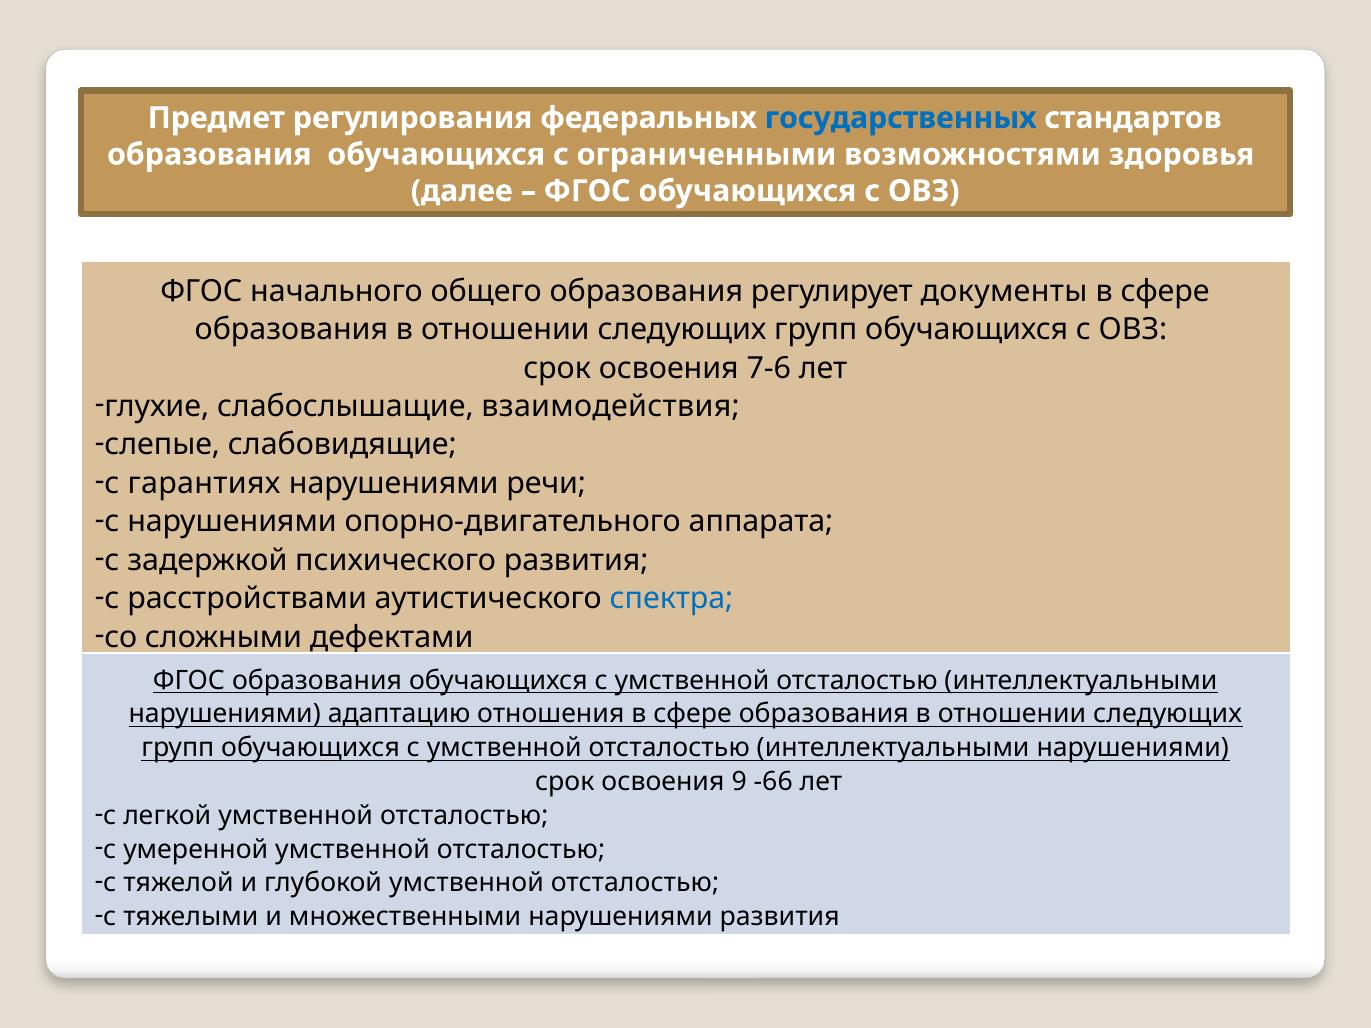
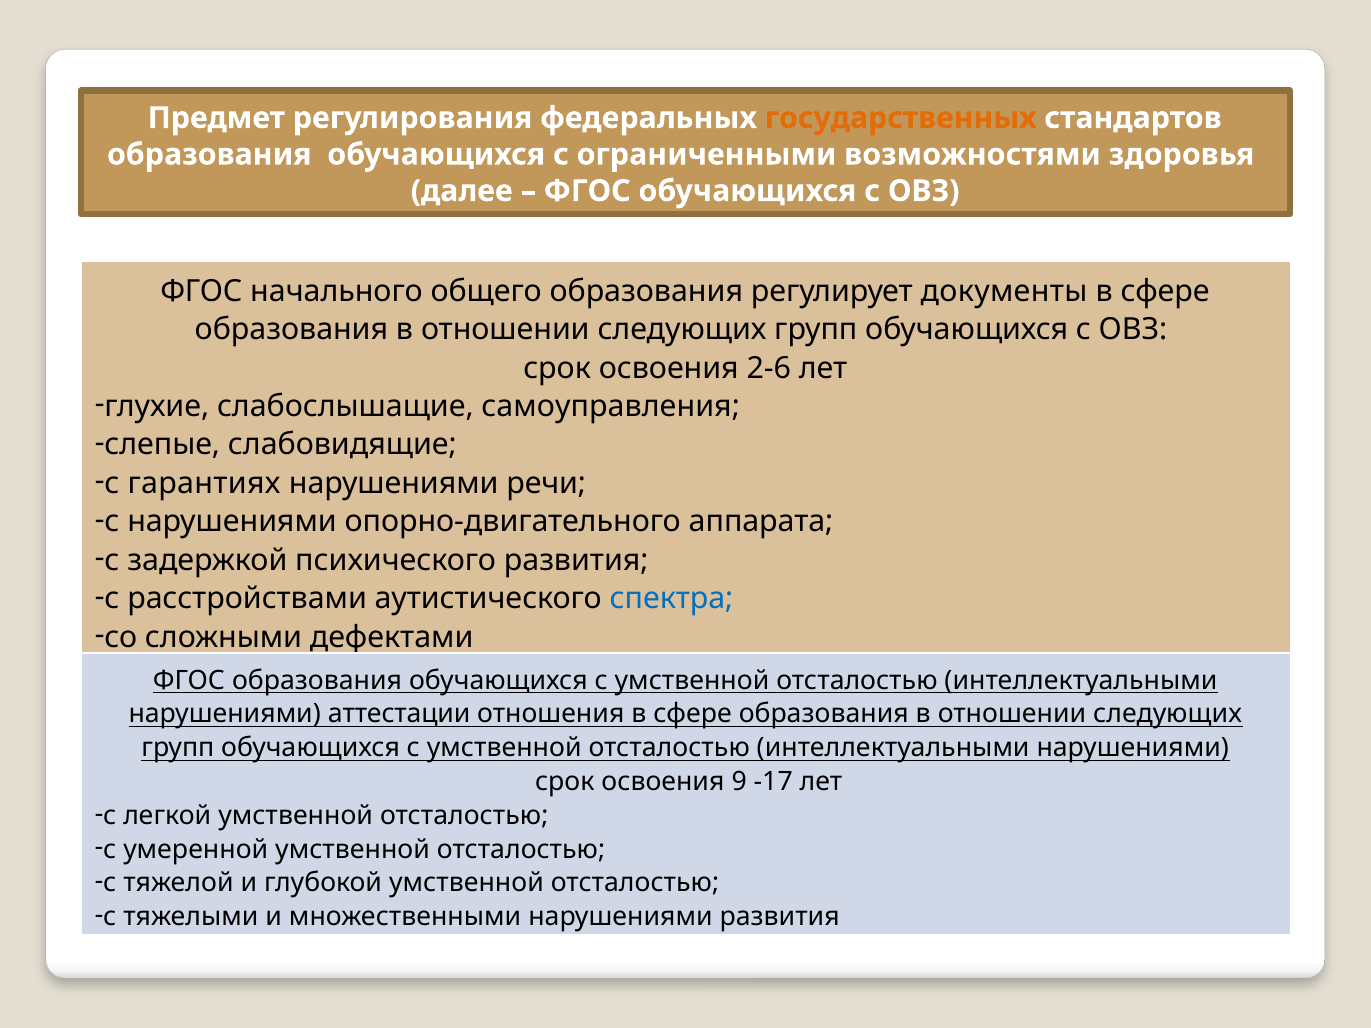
государственных colour: blue -> orange (901, 118)
7-6: 7-6 -> 2-6 (769, 368)
взаимодействия: взаимодействия -> самоуправления (611, 407)
адаптацию: адаптацию -> аттестации (399, 714)
-66: -66 -> -17 (773, 782)
